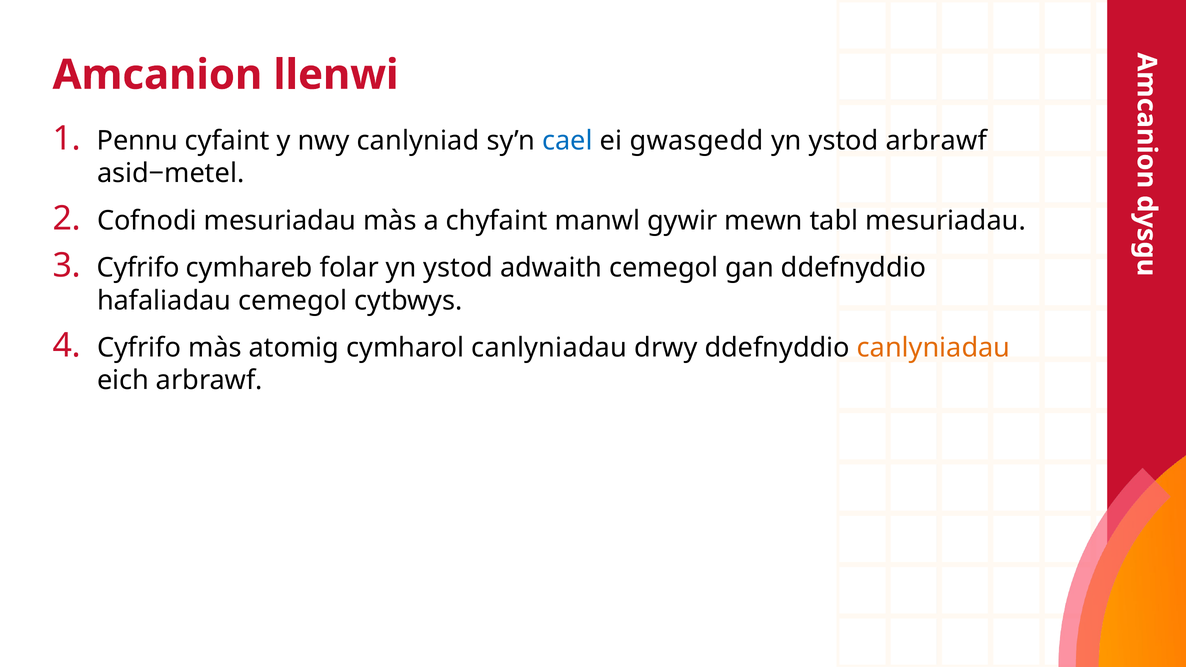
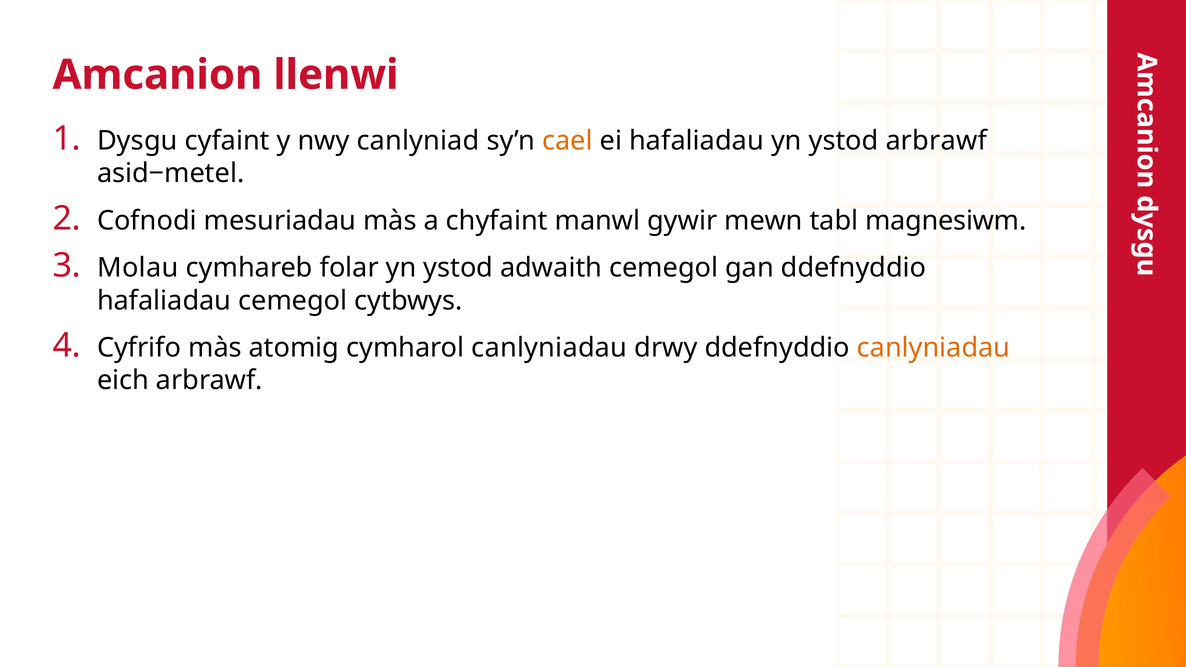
Pennu: Pennu -> Dysgu (137, 141)
cael colour: blue -> orange (568, 141)
ei gwasgedd: gwasgedd -> hafaliadau (697, 141)
tabl mesuriadau: mesuriadau -> magnesiwm (946, 221)
Cyfrifo: Cyfrifo -> Molau (138, 268)
